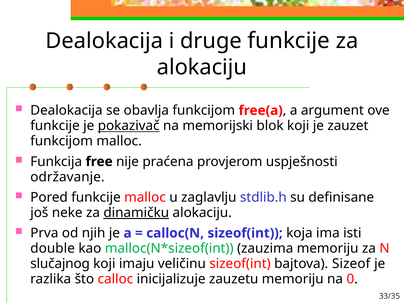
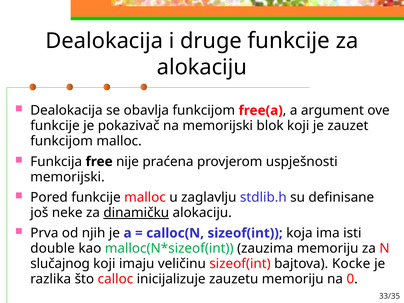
pokazivač underline: present -> none (129, 126)
održavanje: održavanje -> memorijski (67, 177)
Sizeof: Sizeof -> Kocke (351, 264)
